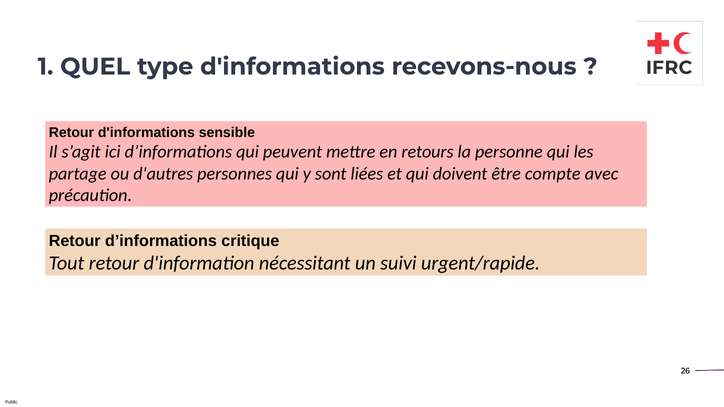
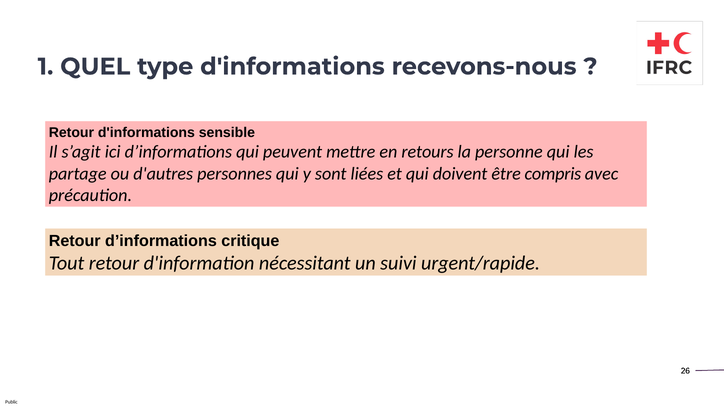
compte: compte -> compris (553, 174)
